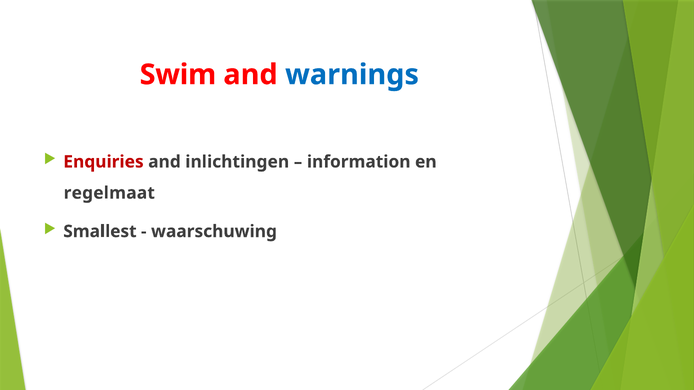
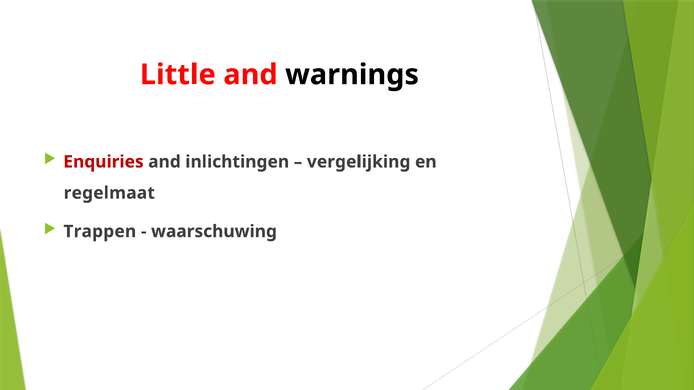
Swim: Swim -> Little (178, 75)
warnings colour: blue -> black (352, 75)
information: information -> vergelijking (359, 162)
Smallest: Smallest -> Trappen (100, 232)
